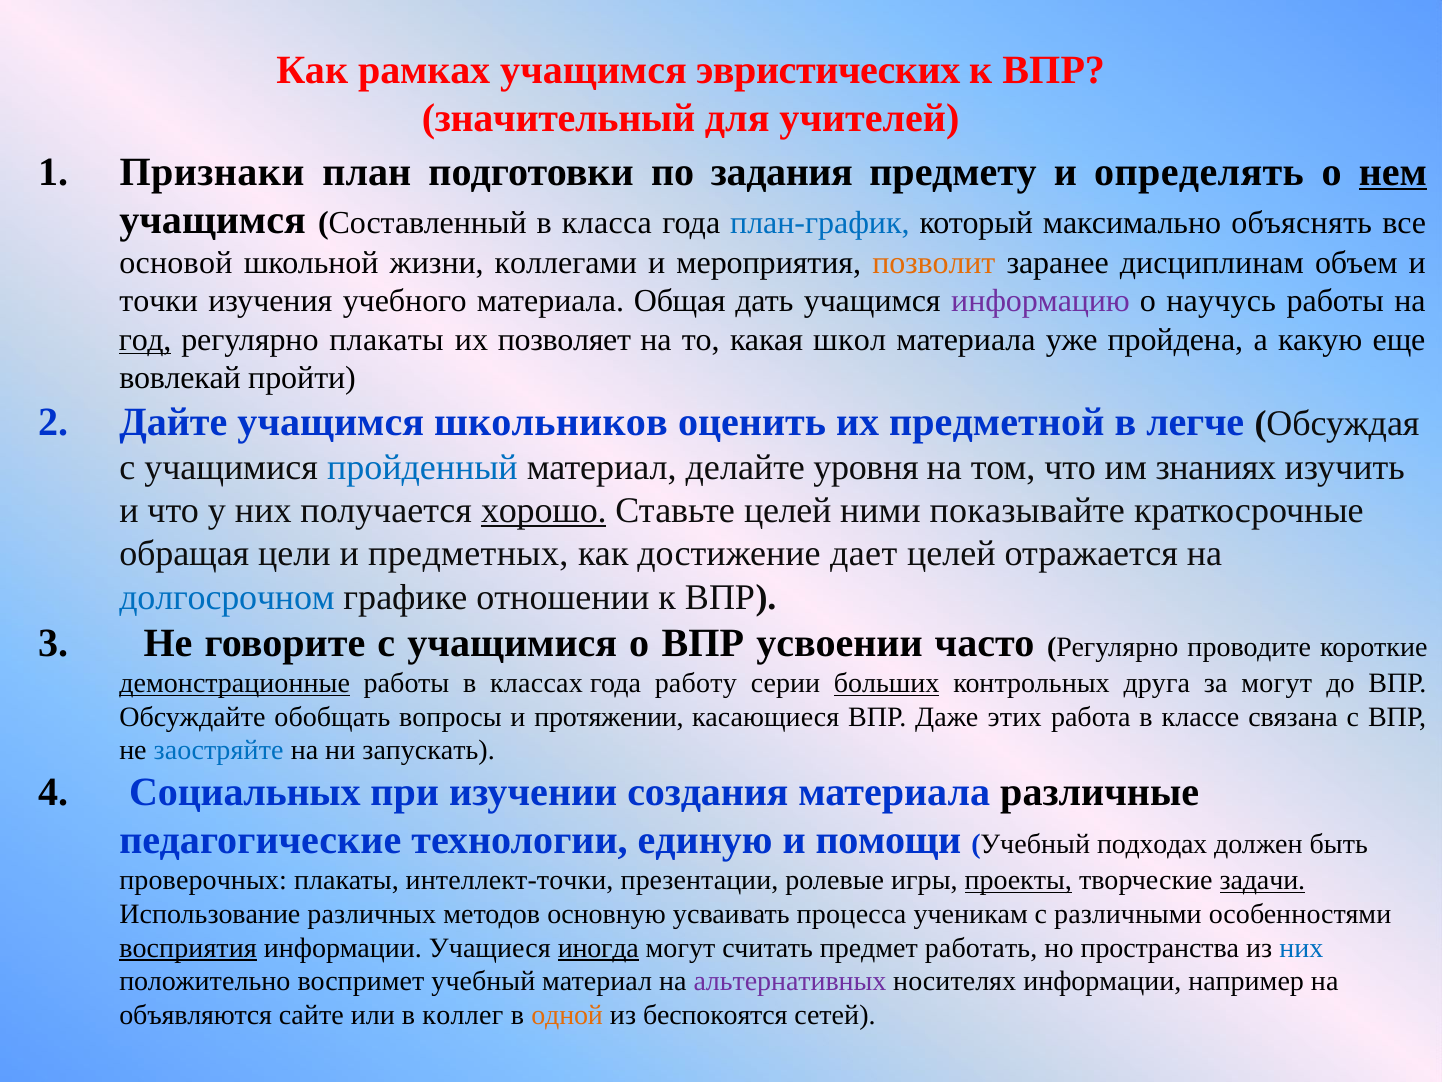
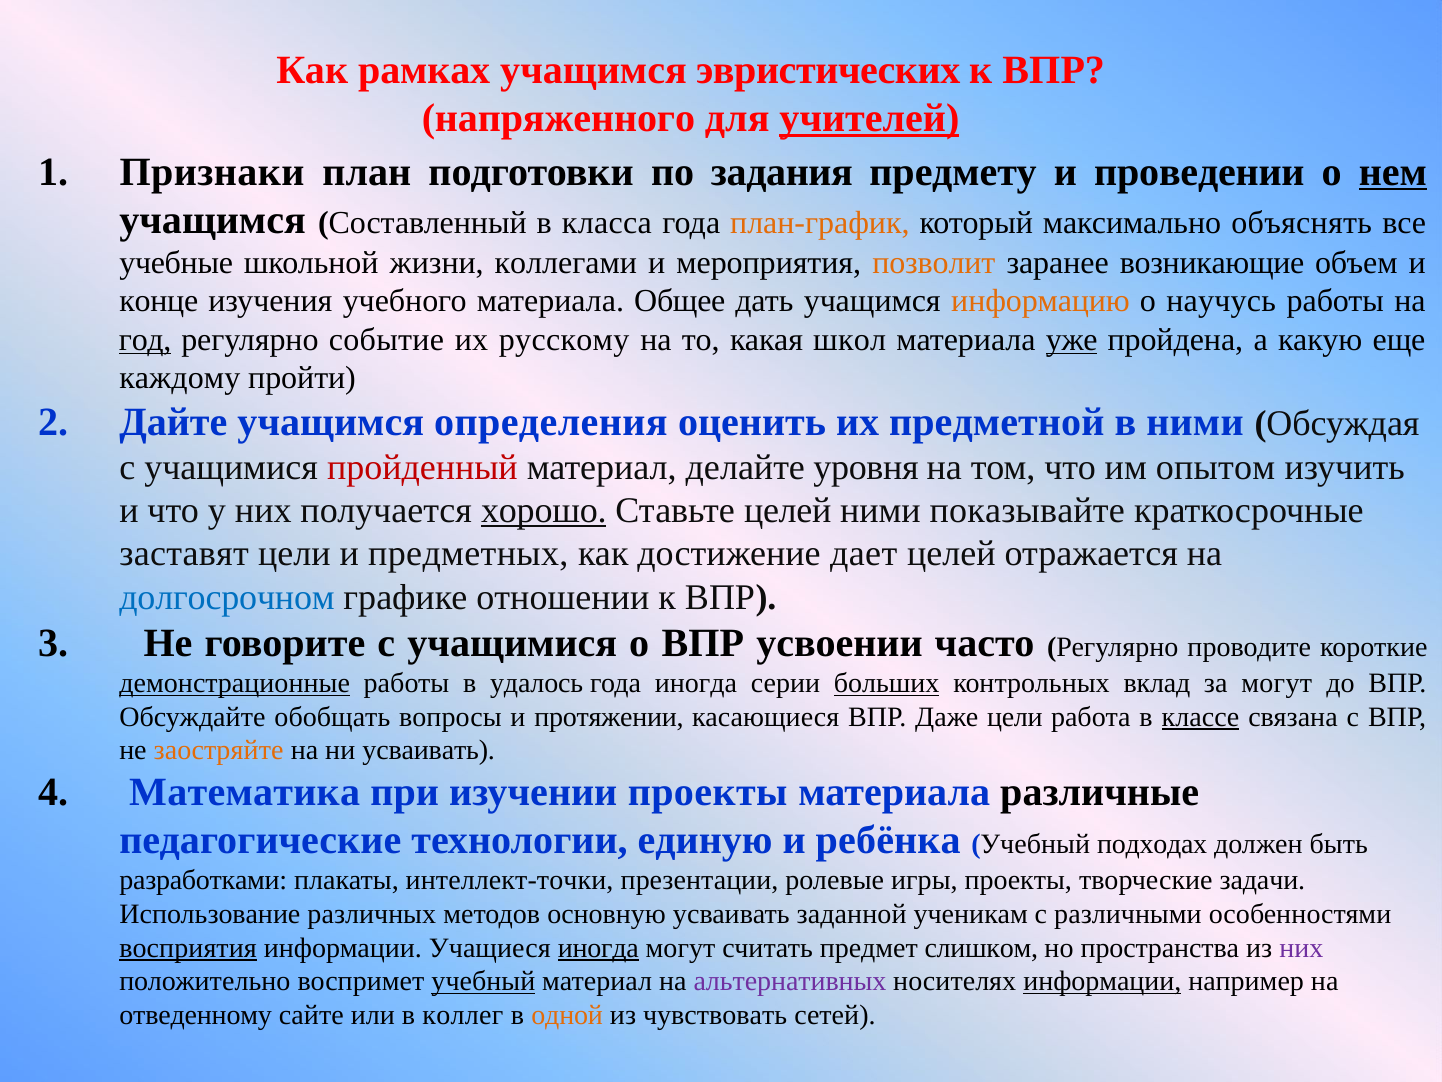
значительный: значительный -> напряженного (558, 118)
учителей underline: none -> present (869, 118)
определять: определять -> проведении (1199, 172)
план-график colour: blue -> orange (820, 223)
основой: основой -> учебные (176, 263)
дисциплинам: дисциплинам -> возникающие (1212, 263)
точки: точки -> конце (159, 301)
Общая: Общая -> Общее (680, 301)
информацию colour: purple -> orange (1041, 301)
регулярно плакаты: плакаты -> событие (386, 340)
позволяет: позволяет -> русскому (564, 340)
уже underline: none -> present (1072, 340)
вовлекай: вовлекай -> каждому (180, 378)
школьников: школьников -> определения (551, 422)
в легче: легче -> ними (1195, 422)
пройденный colour: blue -> red (422, 467)
знаниях: знаниях -> опытом (1216, 467)
обращая: обращая -> заставят (184, 554)
классах: классах -> удалось (537, 683)
года работу: работу -> иногда (696, 683)
друга: друга -> вклад (1157, 683)
Даже этих: этих -> цели (1015, 717)
классе underline: none -> present (1201, 717)
заостряйте colour: blue -> orange (219, 750)
ни запускать: запускать -> усваивать (429, 750)
Социальных: Социальных -> Математика (245, 792)
изучении создания: создания -> проекты (708, 792)
помощи: помощи -> ребёнка (888, 840)
проверочных: проверочных -> разработками (203, 880)
проекты underline: present -> none (1018, 880)
задачи underline: present -> none (1262, 880)
процесса: процесса -> заданной (852, 914)
работать: работать -> слишком (981, 947)
них colour: blue -> purple (1301, 947)
учебный underline: none -> present (483, 981)
информации underline: none -> present (1102, 981)
объявляются: объявляются -> отведенному (196, 1015)
беспокоятся: беспокоятся -> чувствовать (715, 1015)
